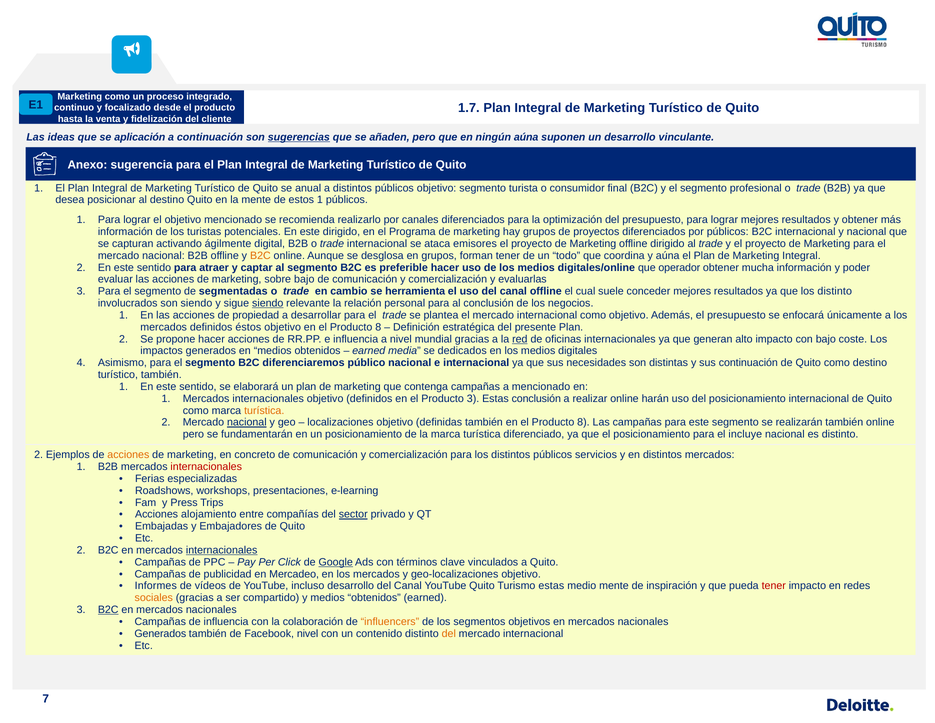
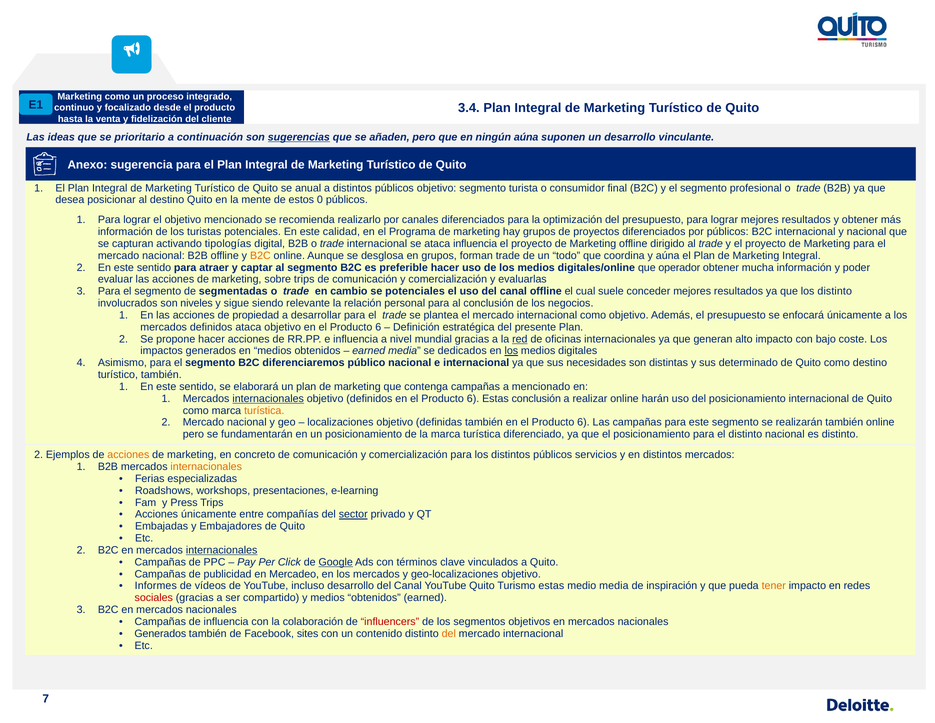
1.7: 1.7 -> 3.4 (469, 108)
aplicación: aplicación -> prioritario (140, 137)
estos 1: 1 -> 0 (320, 200)
este dirigido: dirigido -> calidad (341, 232)
ágilmente: ágilmente -> tipologías (228, 244)
ataca emisores: emisores -> influencia (475, 244)
forman tener: tener -> trade (508, 255)
sobre bajo: bajo -> trips (304, 279)
se herramienta: herramienta -> potenciales (415, 291)
son siendo: siendo -> niveles (197, 303)
siendo underline: present -> none (268, 303)
definidos éstos: éstos -> ataca (248, 327)
8: 8 -> 6 (378, 327)
los underline: none -> present (511, 351)
sus continuación: continuación -> determinado (748, 363)
internacionales underline: none -> present (268, 398)
3: 3 -> 6 (473, 398)
nacional underline: present -> none (247, 422)
8: 8 -> 6 (583, 422)
el incluye: incluye -> distinto (745, 434)
internacionales colour: red -> orange (206, 466)
Acciones alojamiento: alojamiento -> únicamente (209, 514)
medio mente: mente -> media (614, 586)
tener colour: red -> orange (774, 586)
sociales colour: orange -> red (154, 597)
B2C underline: present -> none (108, 609)
influencers colour: orange -> red (390, 621)
Facebook nivel: nivel -> sites (308, 633)
